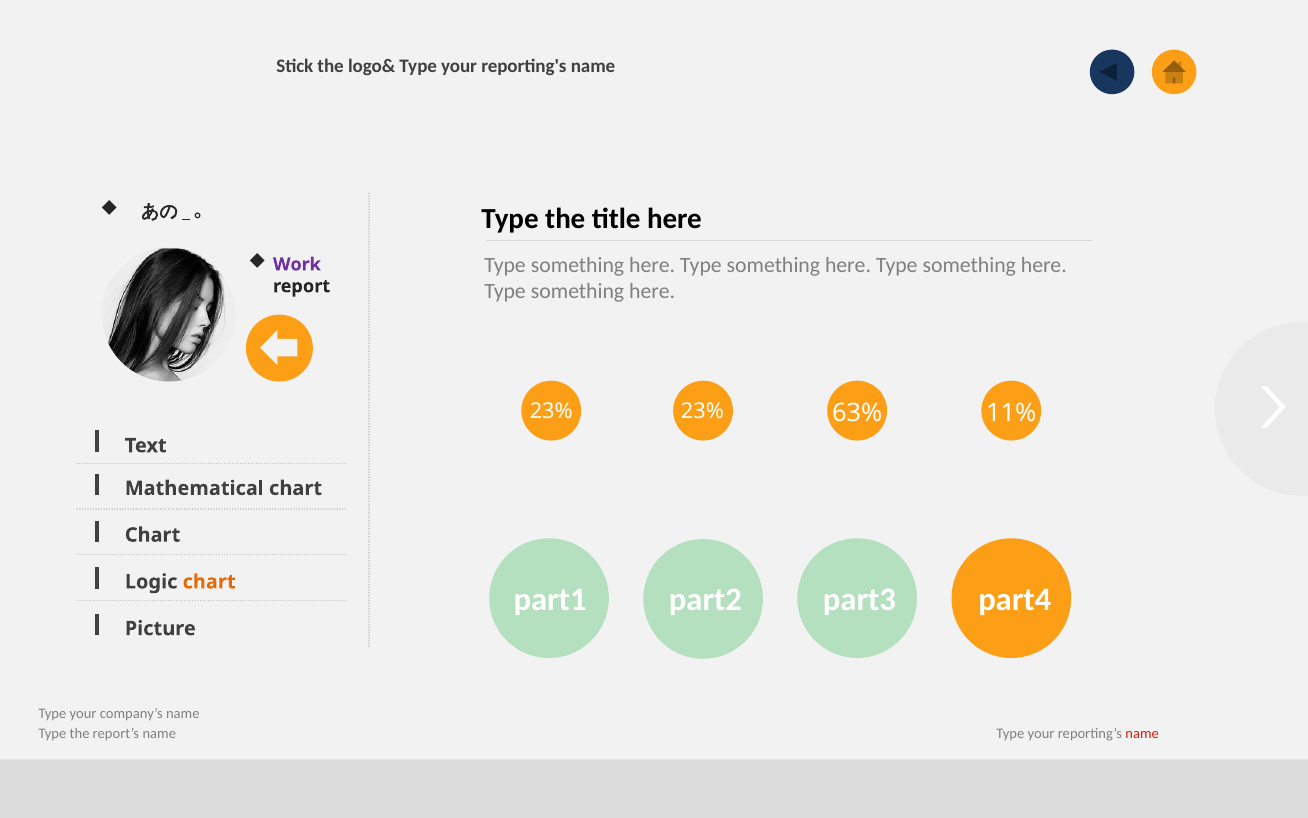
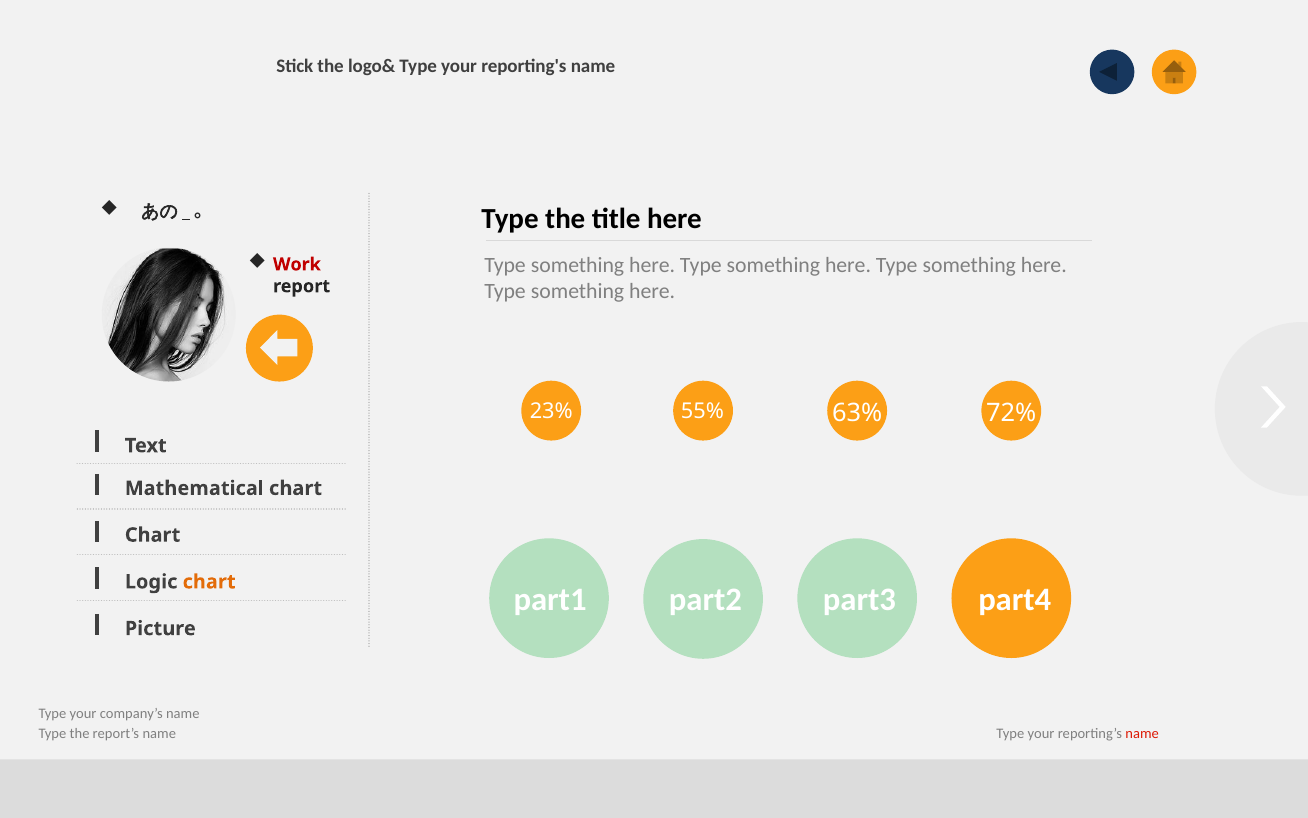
Work colour: purple -> red (297, 264)
23% 23%: 23% -> 55% (702, 411)
11%: 11% -> 72% (1011, 413)
